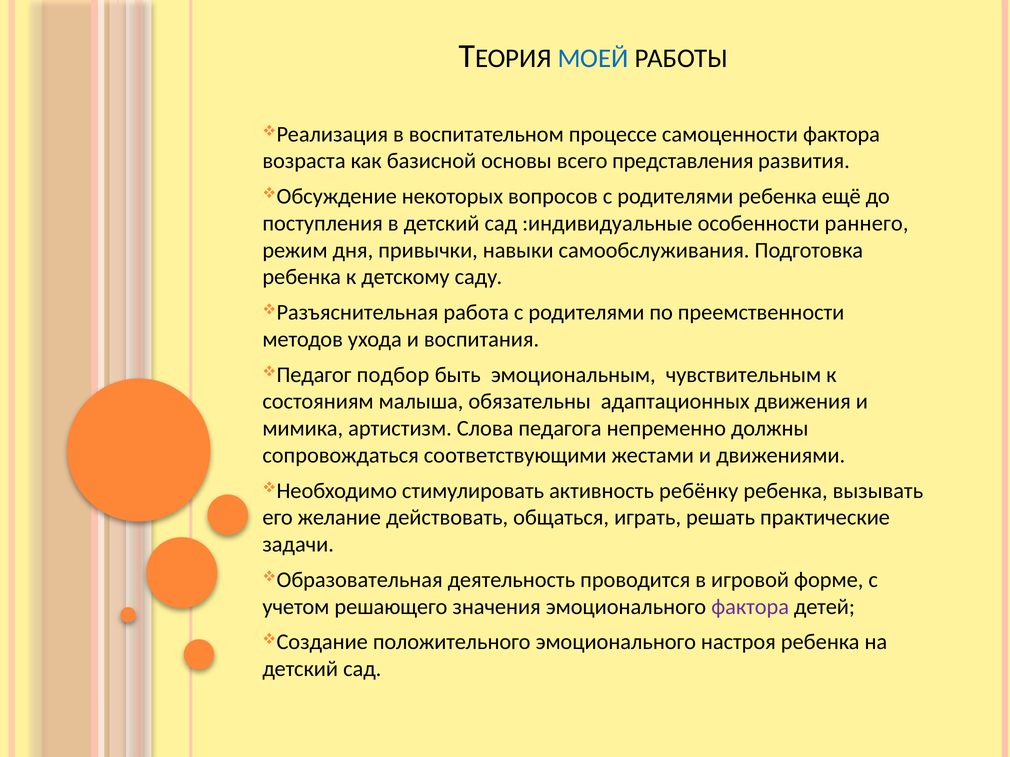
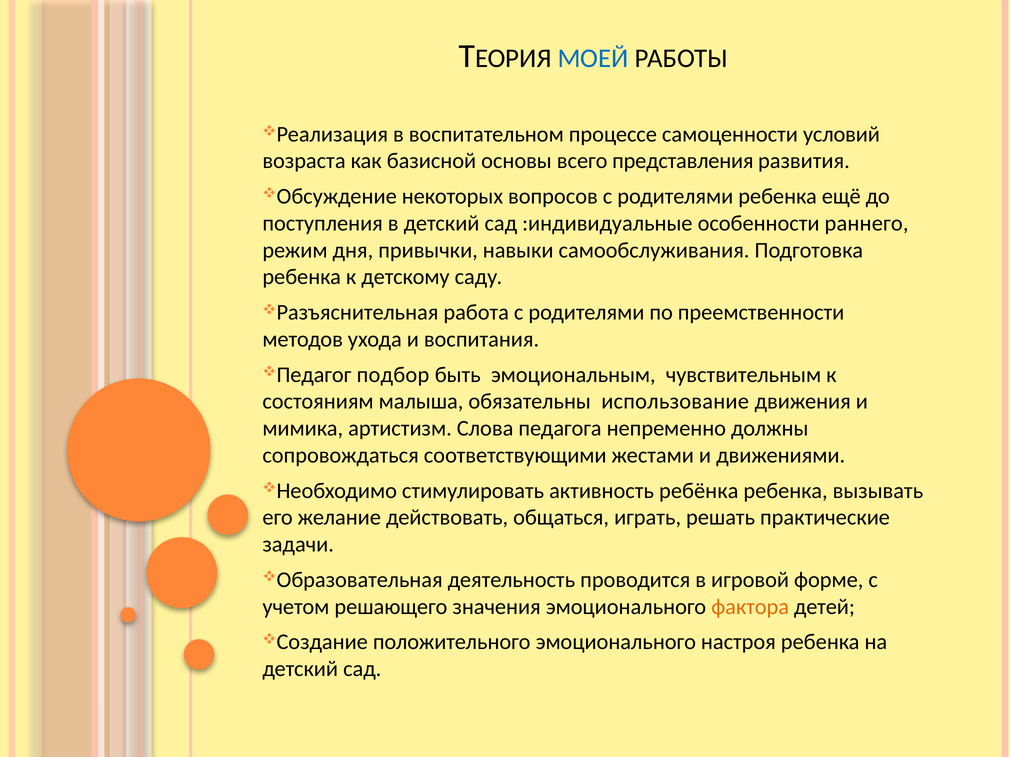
самоценности фактора: фактора -> условий (841, 134)
адаптационных: адаптационных -> использование (675, 402)
ребёнку: ребёнку -> ребёнка (699, 491)
фактора colour: purple -> orange (750, 607)
